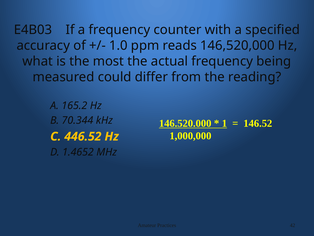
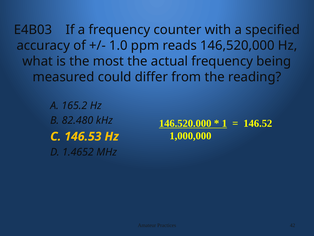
70.344: 70.344 -> 82.480 (77, 120)
446.52: 446.52 -> 146.53 (83, 136)
